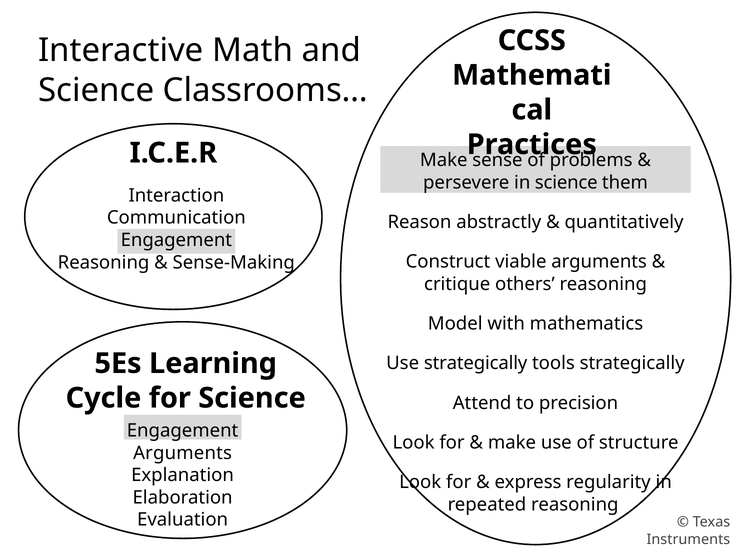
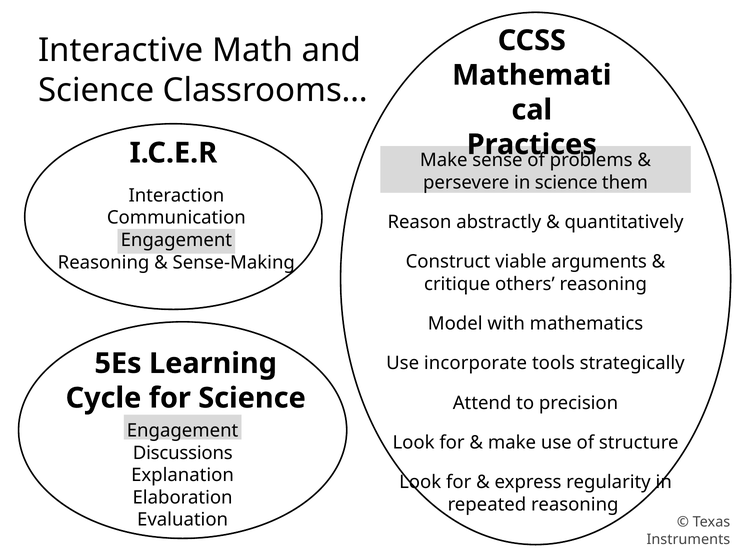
Use strategically: strategically -> incorporate (476, 363)
Arguments: Arguments -> Discussions (183, 453)
